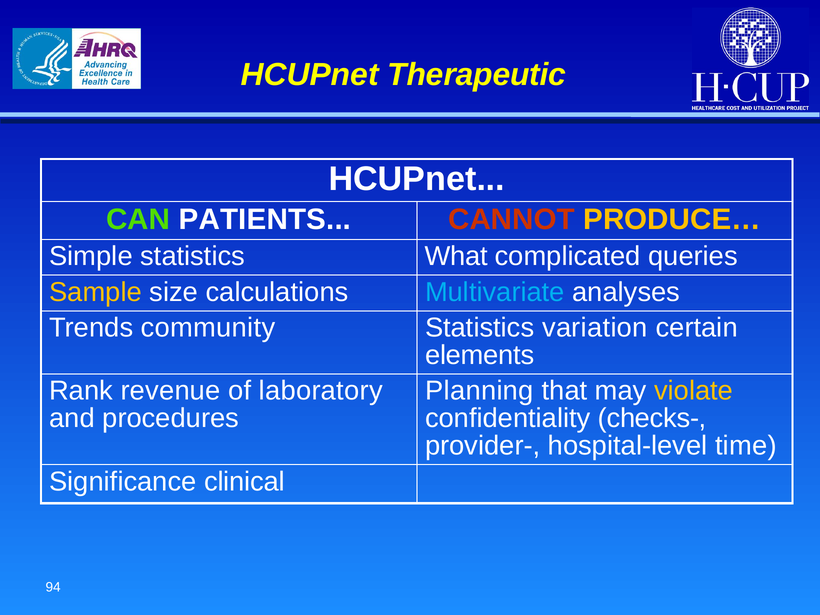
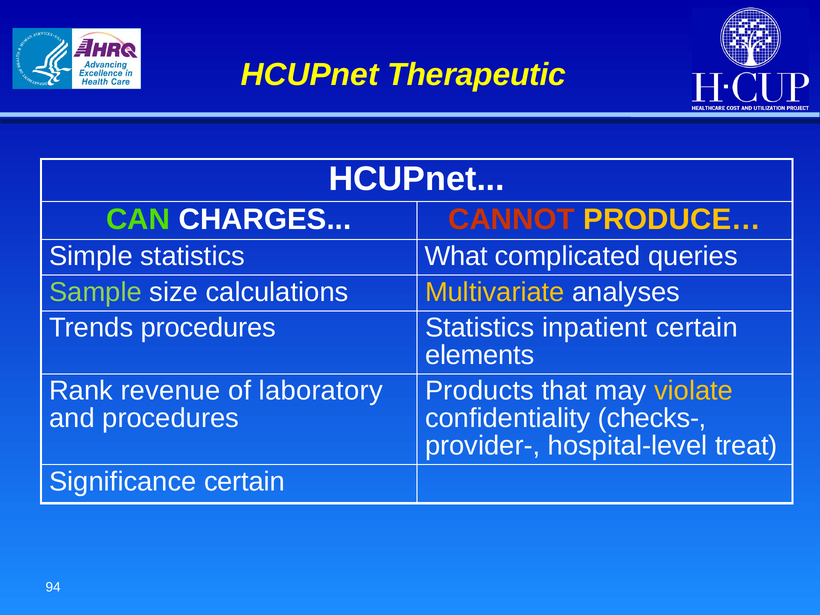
PATIENTS: PATIENTS -> CHARGES (265, 220)
Sample colour: yellow -> light green (95, 292)
Multivariate colour: light blue -> yellow (495, 292)
Trends community: community -> procedures (208, 328)
variation: variation -> inpatient (595, 328)
Planning: Planning -> Products (480, 391)
time: time -> treat (746, 446)
Significance clinical: clinical -> certain (244, 481)
